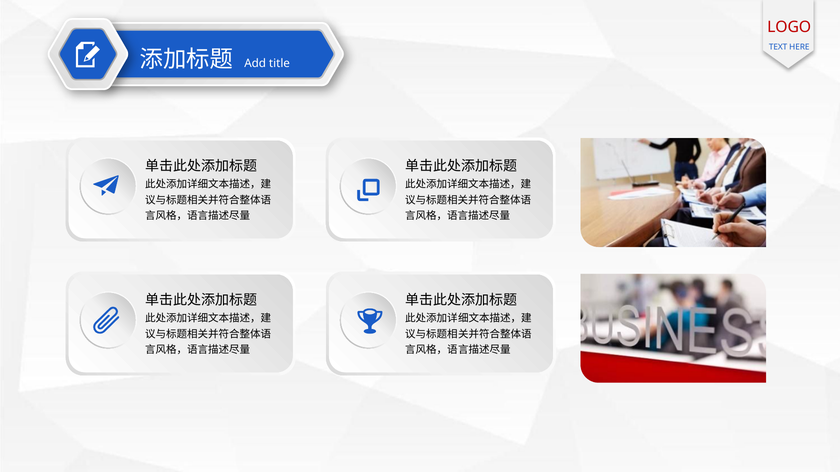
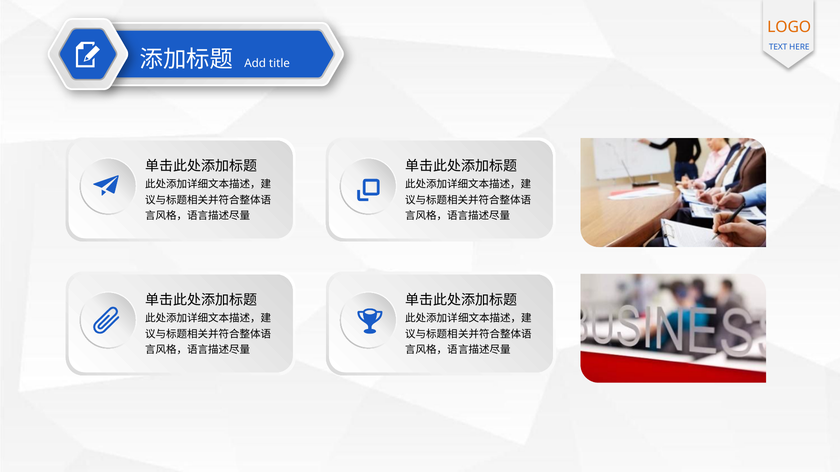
LOGO colour: red -> orange (789, 27)
